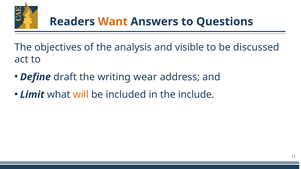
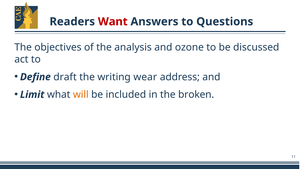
Want colour: orange -> red (113, 22)
visible: visible -> ozone (189, 47)
include: include -> broken (196, 95)
